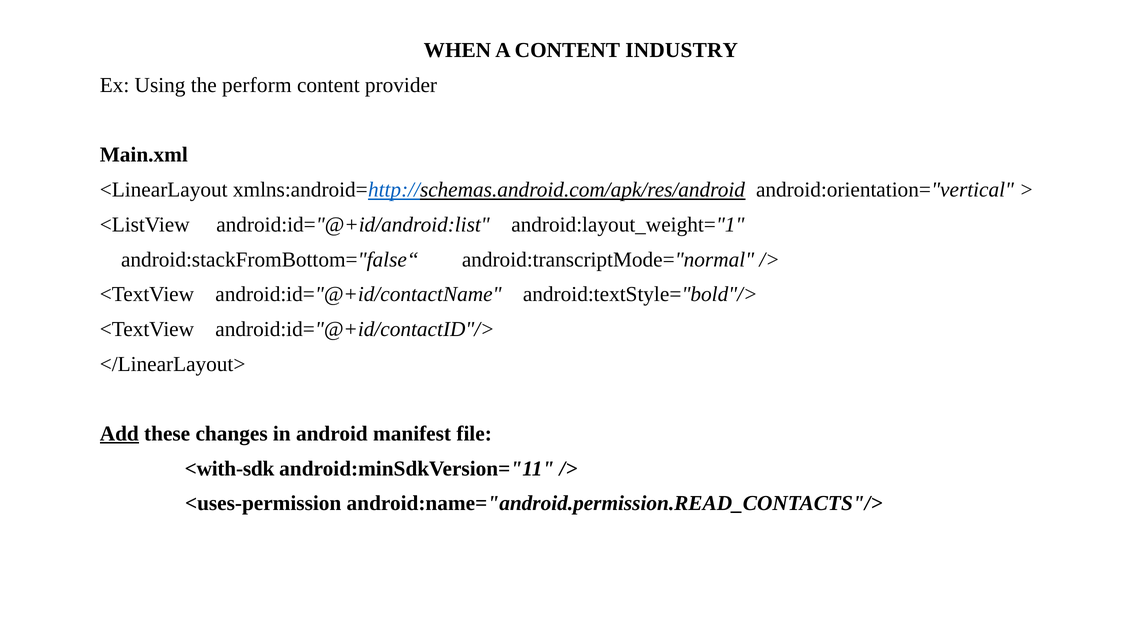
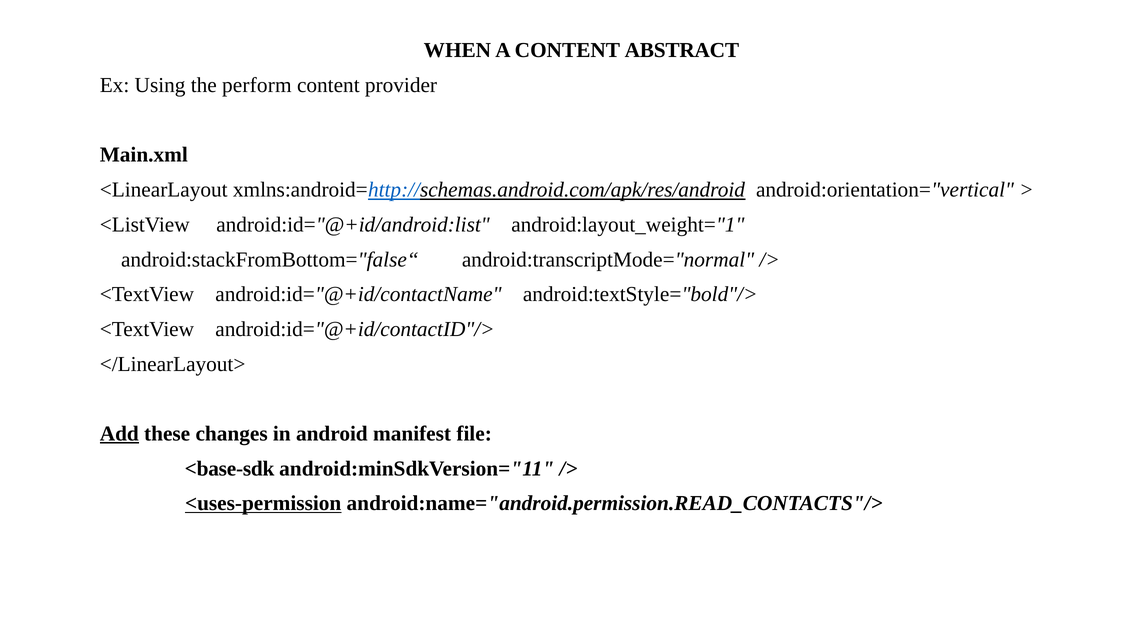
INDUSTRY: INDUSTRY -> ABSTRACT (682, 50)
<with-sdk: <with-sdk -> <base-sdk (230, 469)
<uses-permission underline: none -> present (263, 503)
